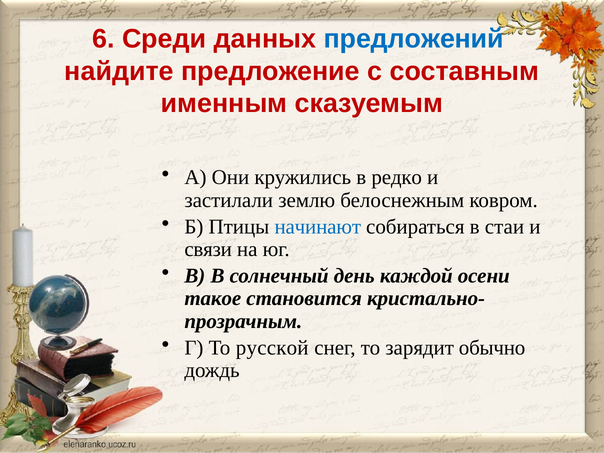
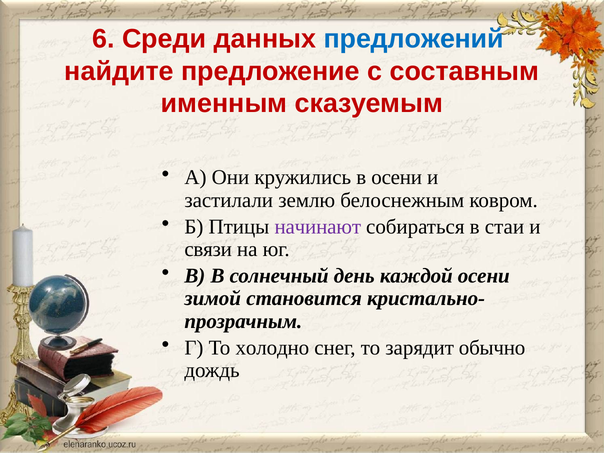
в редко: редко -> осени (397, 178)
начинают colour: blue -> purple (318, 227)
такое: такое -> зимой (213, 299)
русской: русской -> холодно (272, 348)
